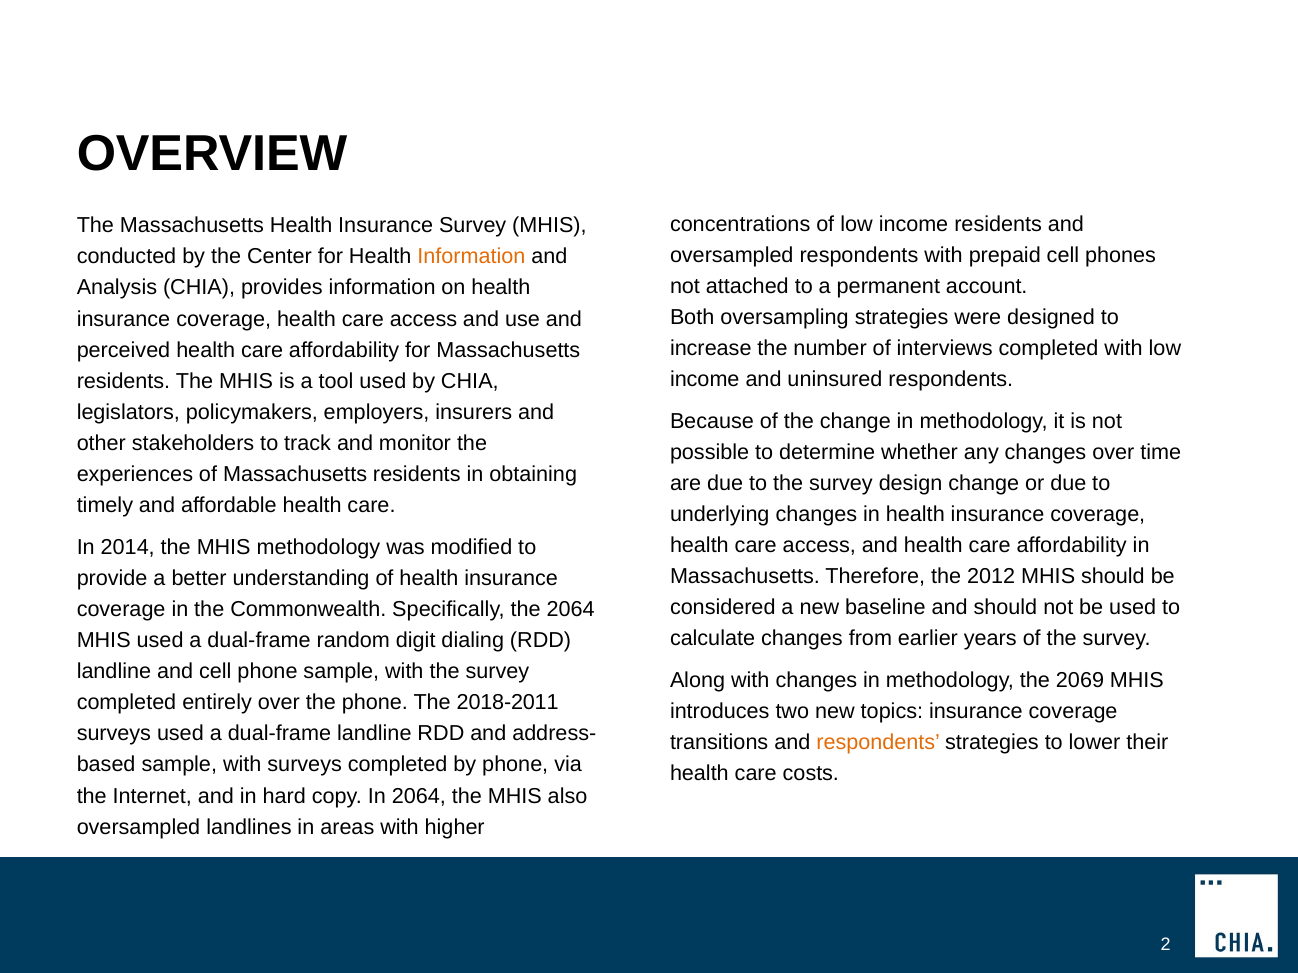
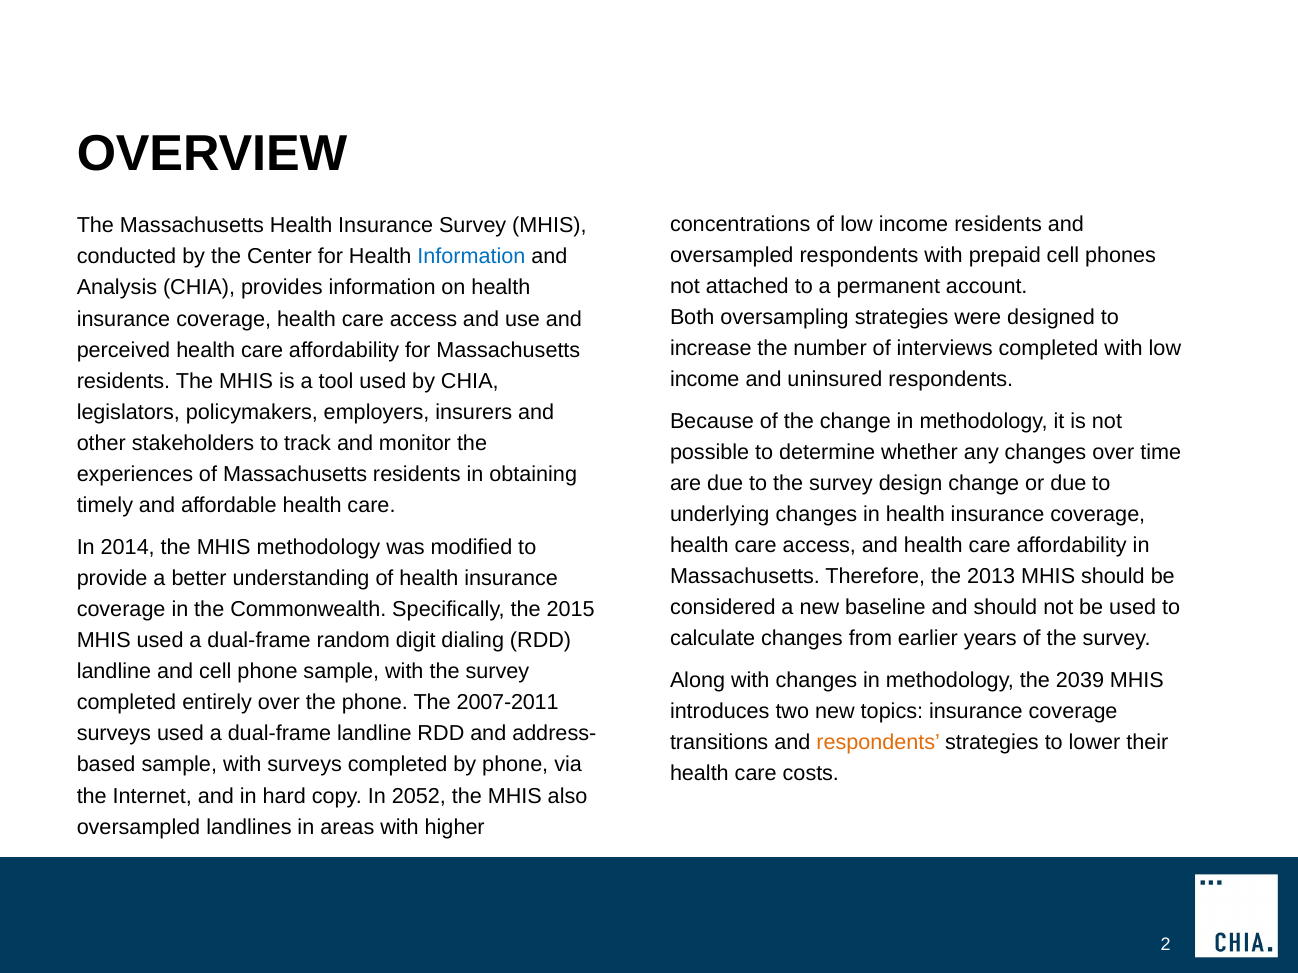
Information colour: orange -> blue (471, 257)
2012: 2012 -> 2013 (991, 577)
the 2064: 2064 -> 2015 (571, 610)
2069: 2069 -> 2039 (1080, 681)
2018-2011: 2018-2011 -> 2007-2011 (508, 703)
In 2064: 2064 -> 2052 (419, 796)
